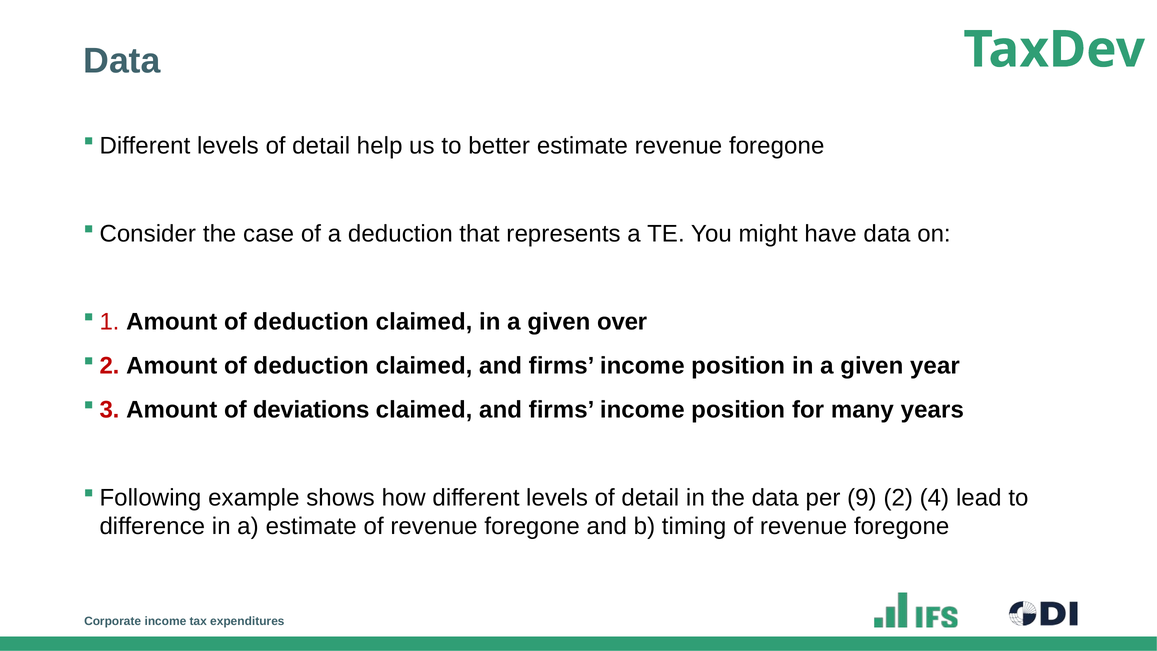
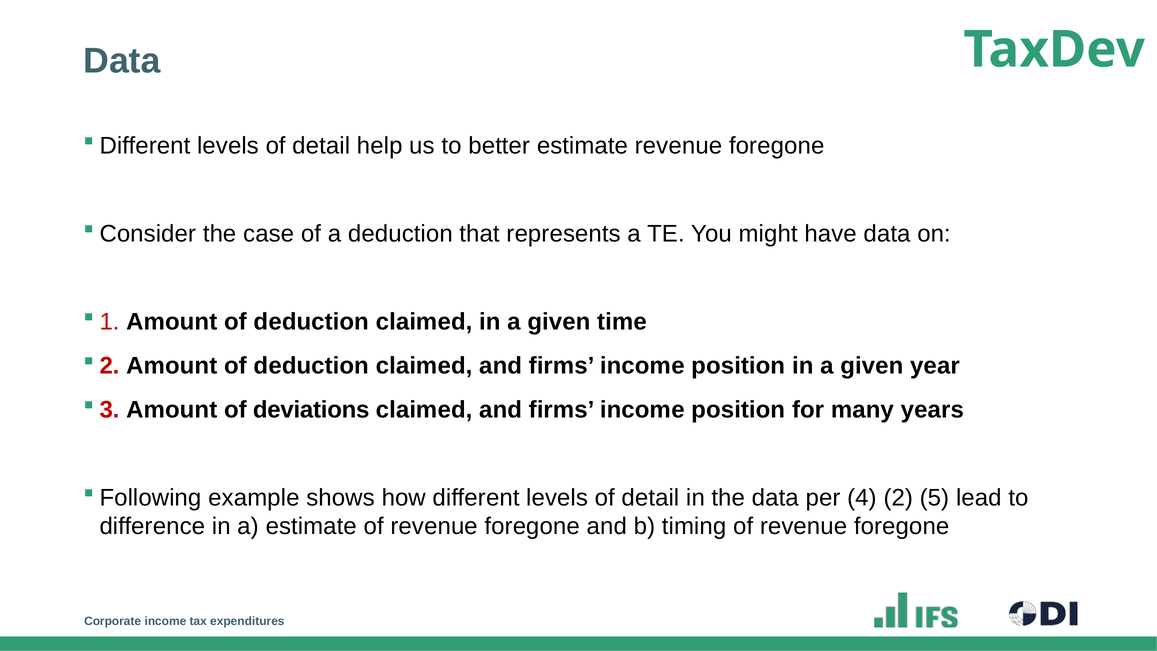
over: over -> time (622, 322)
9: 9 -> 4 (862, 498)
4: 4 -> 5 (934, 498)
